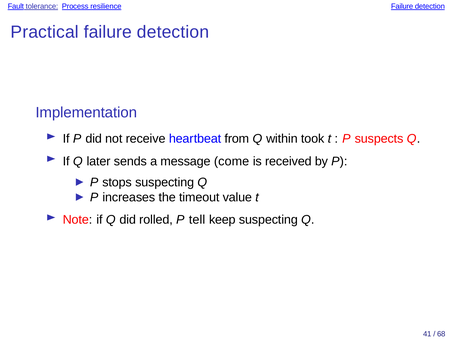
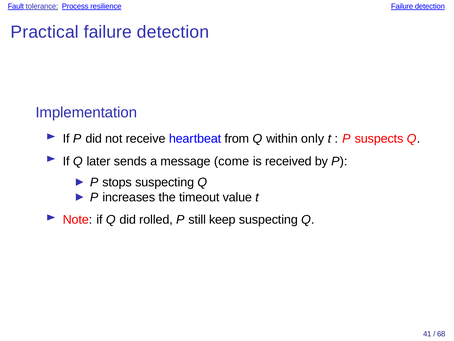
took: took -> only (313, 139)
tell: tell -> still (197, 220)
